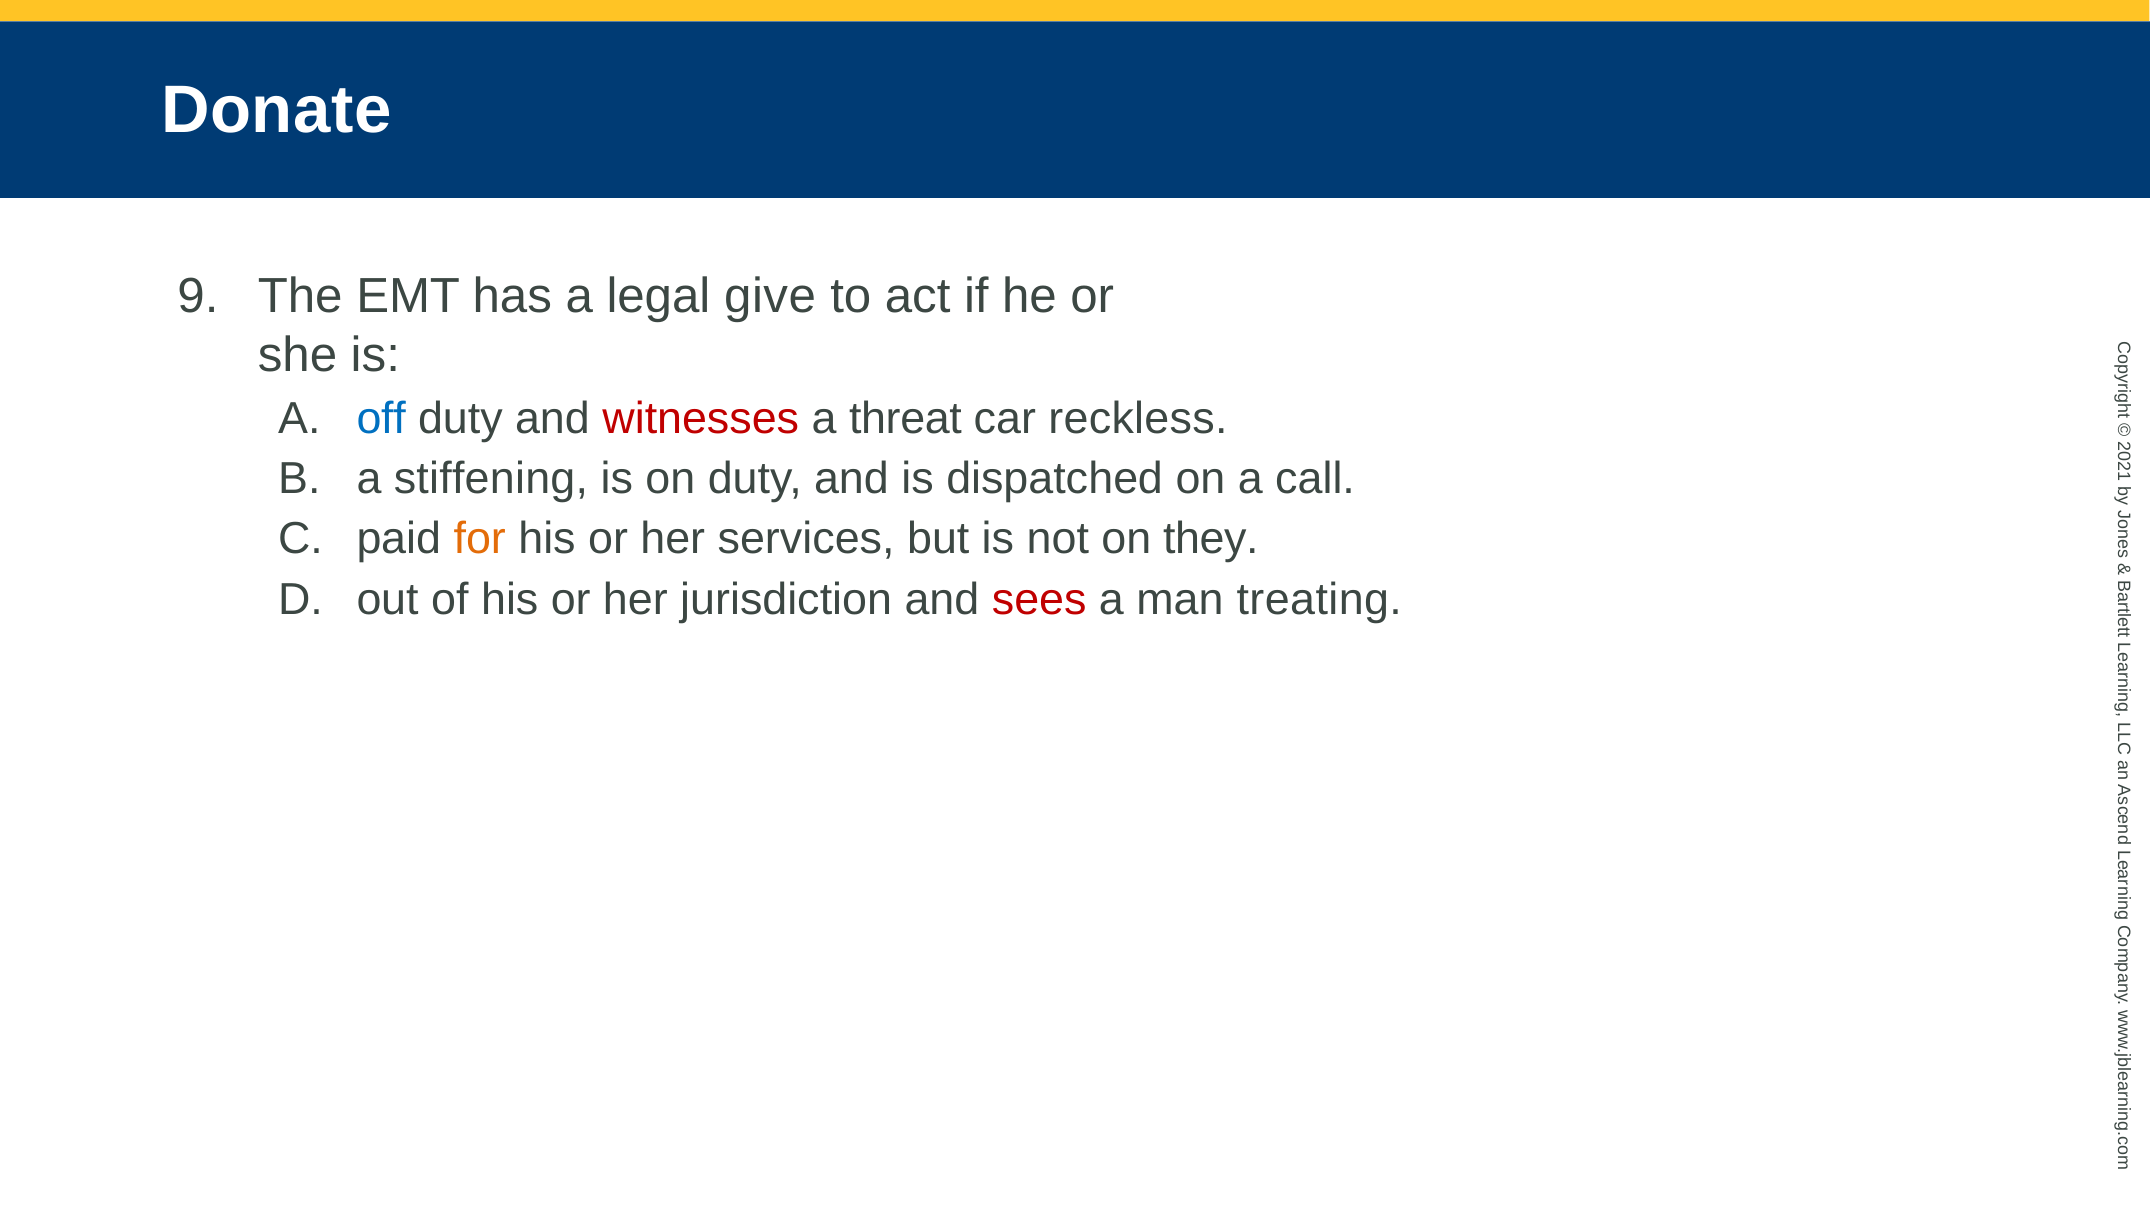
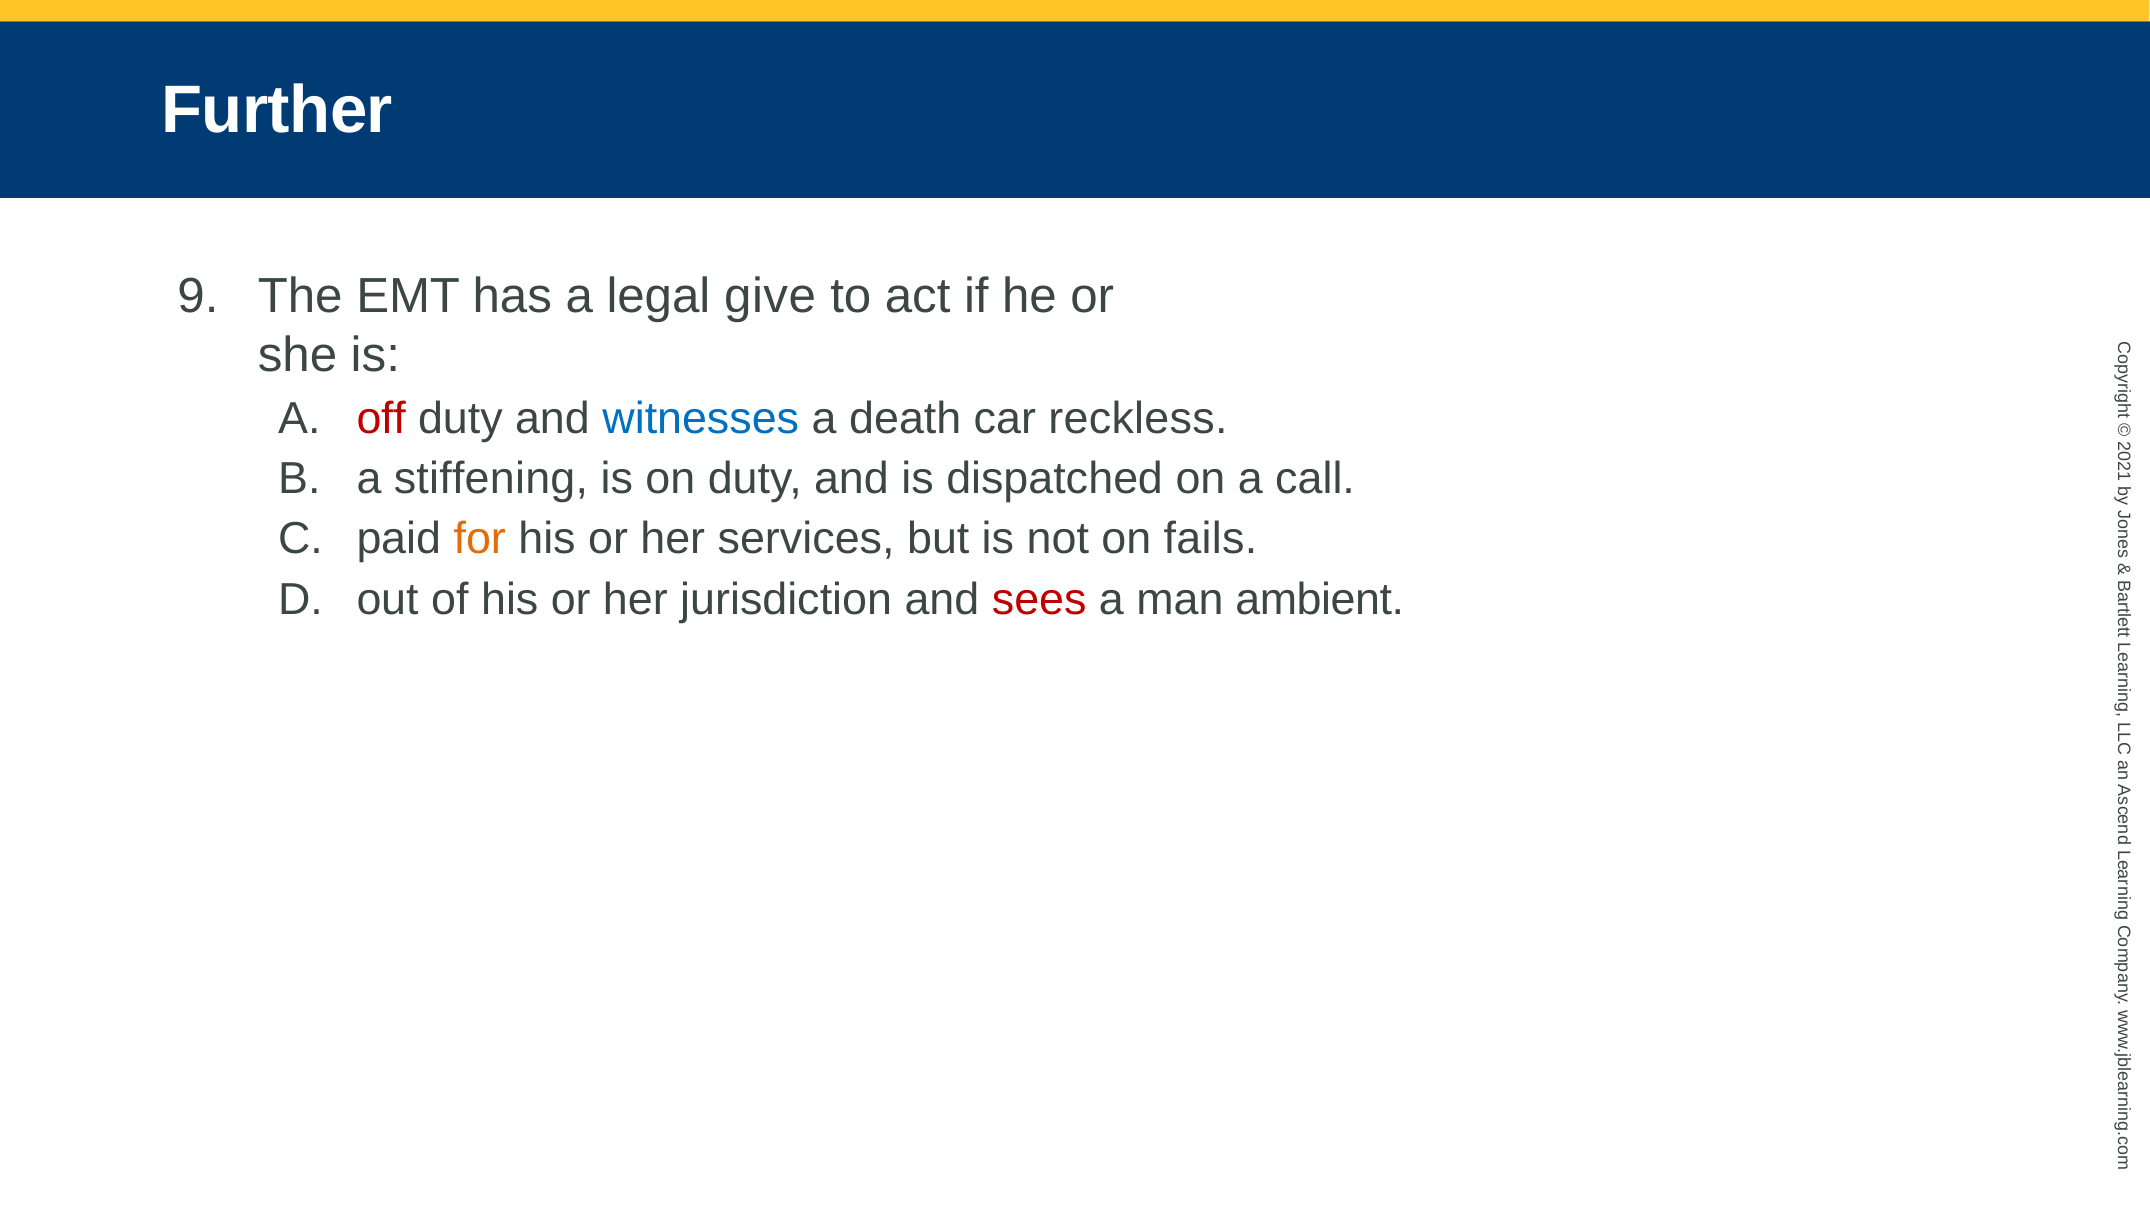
Donate: Donate -> Further (277, 110)
off colour: blue -> red (381, 418)
witnesses colour: red -> blue (701, 418)
threat: threat -> death (905, 418)
they: they -> fails (1210, 539)
treating: treating -> ambient (1320, 600)
